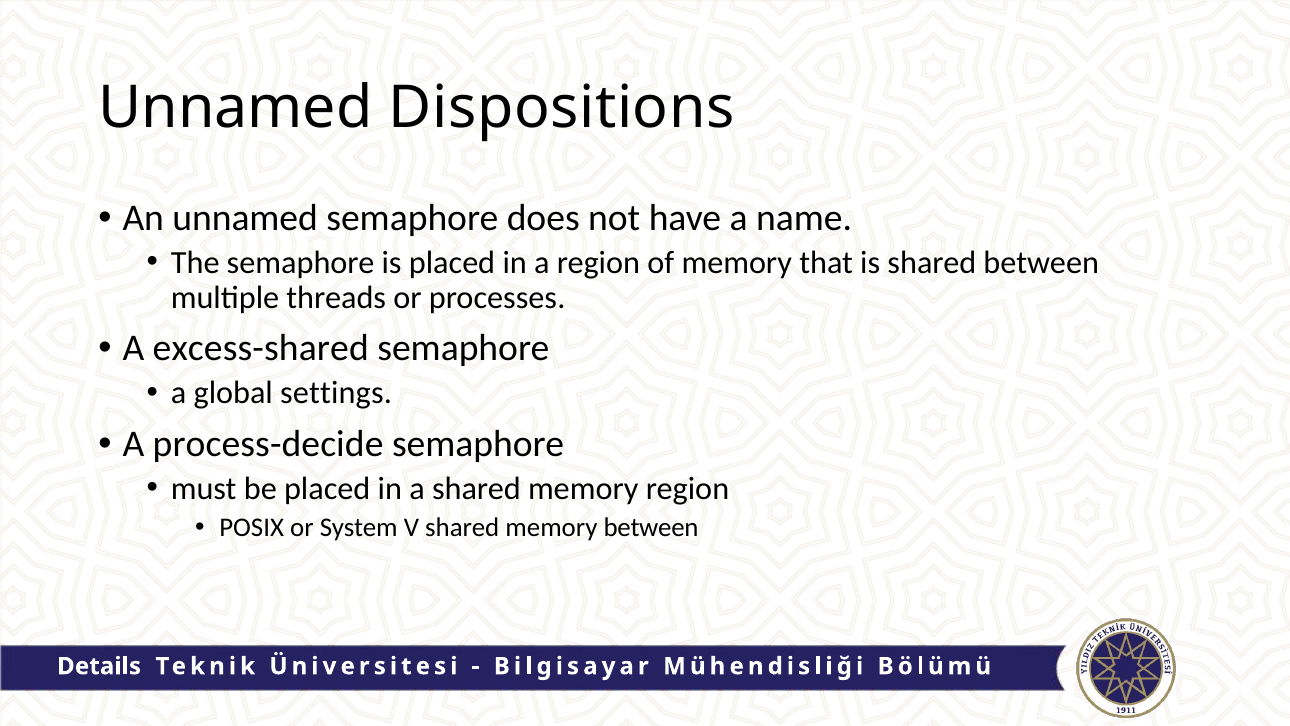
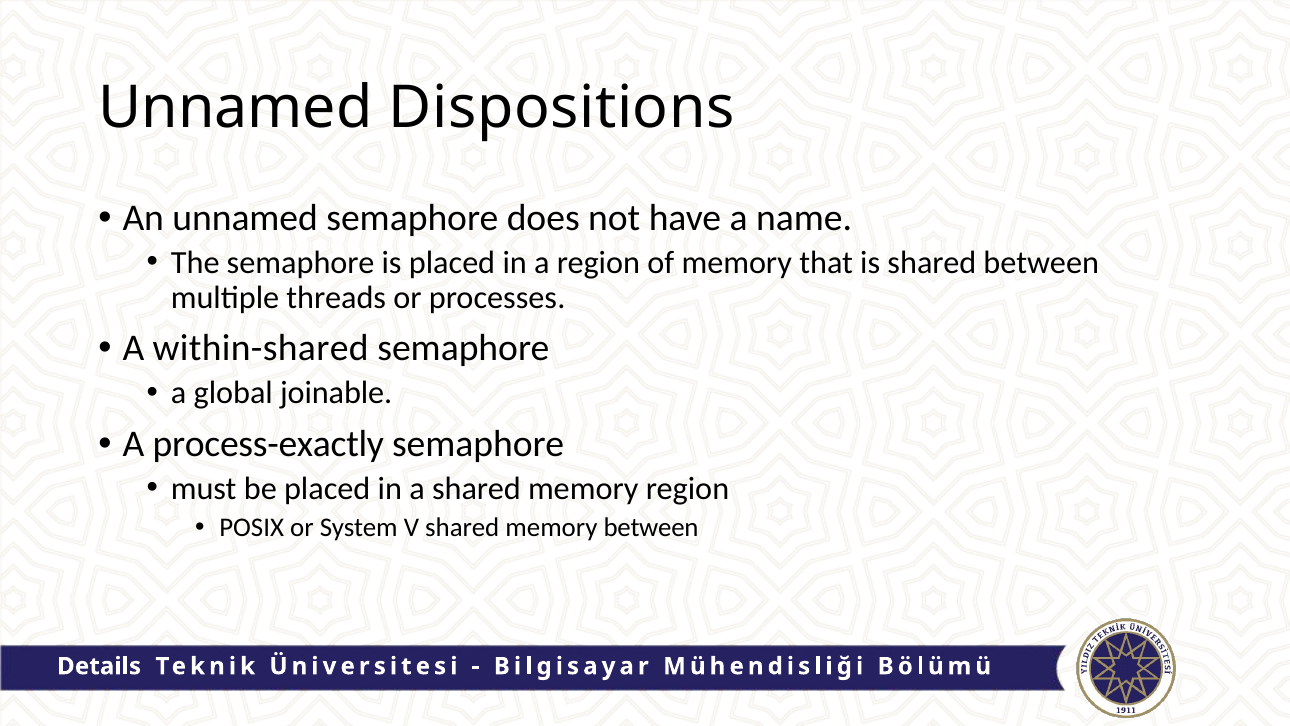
excess-shared: excess-shared -> within-shared (261, 348)
settings: settings -> joinable (336, 393)
process-decide: process-decide -> process-exactly (268, 444)
